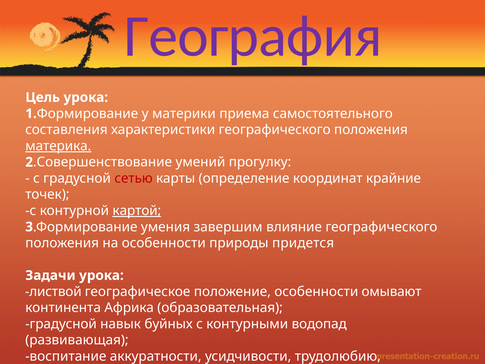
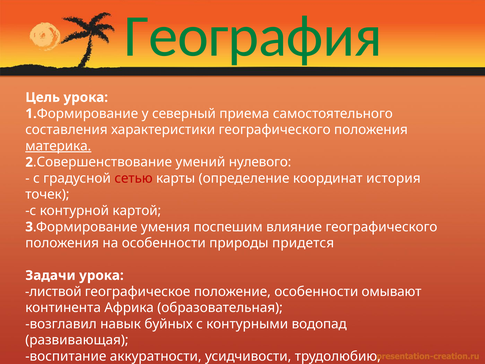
География colour: purple -> green (253, 36)
материки: материки -> северный (184, 114)
прогулку: прогулку -> нулевого (260, 162)
крайние: крайние -> история (393, 178)
картой underline: present -> none (137, 211)
завершим: завершим -> поспешим (228, 227)
градусной: градусной -> возглавил (61, 324)
